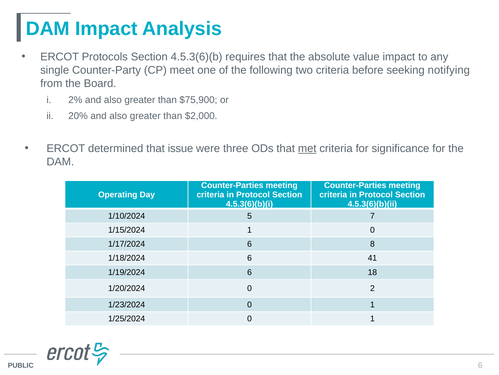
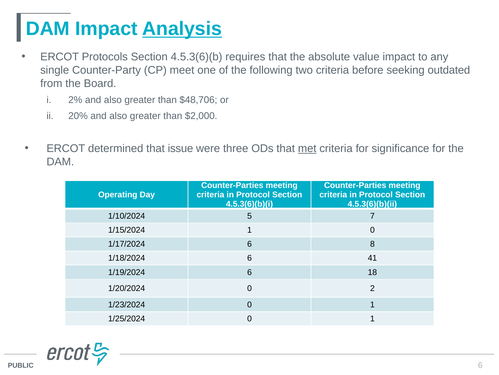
Analysis underline: none -> present (182, 29)
notifying: notifying -> outdated (449, 70)
$75,900: $75,900 -> $48,706 (198, 100)
